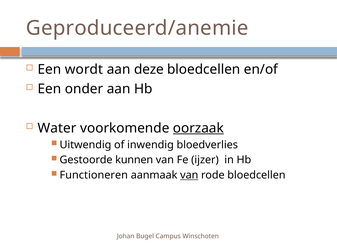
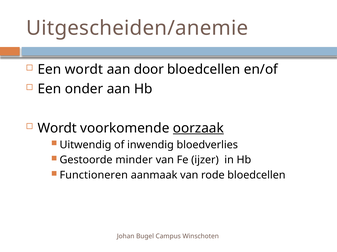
Geproduceerd/anemie: Geproduceerd/anemie -> Uitgescheiden/anemie (137, 28)
deze: deze -> door (149, 70)
Water: Water -> Wordt (57, 128)
kunnen: kunnen -> minder (134, 160)
van underline: present -> none (189, 176)
